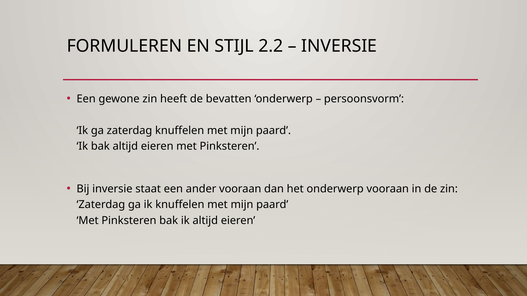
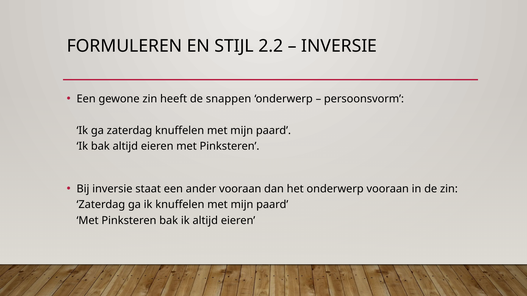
bevatten: bevatten -> snappen (229, 99)
